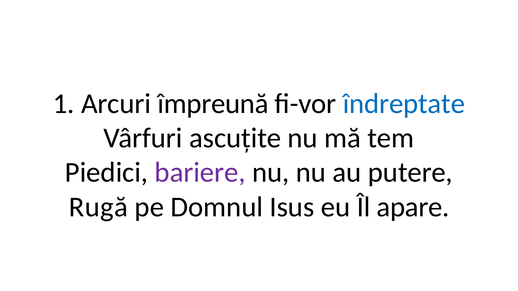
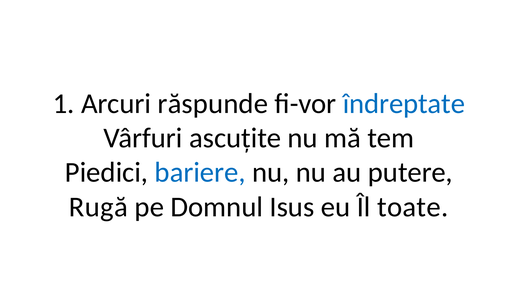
împreună: împreună -> răspunde (213, 104)
bariere colour: purple -> blue (200, 173)
apare: apare -> toate (413, 207)
